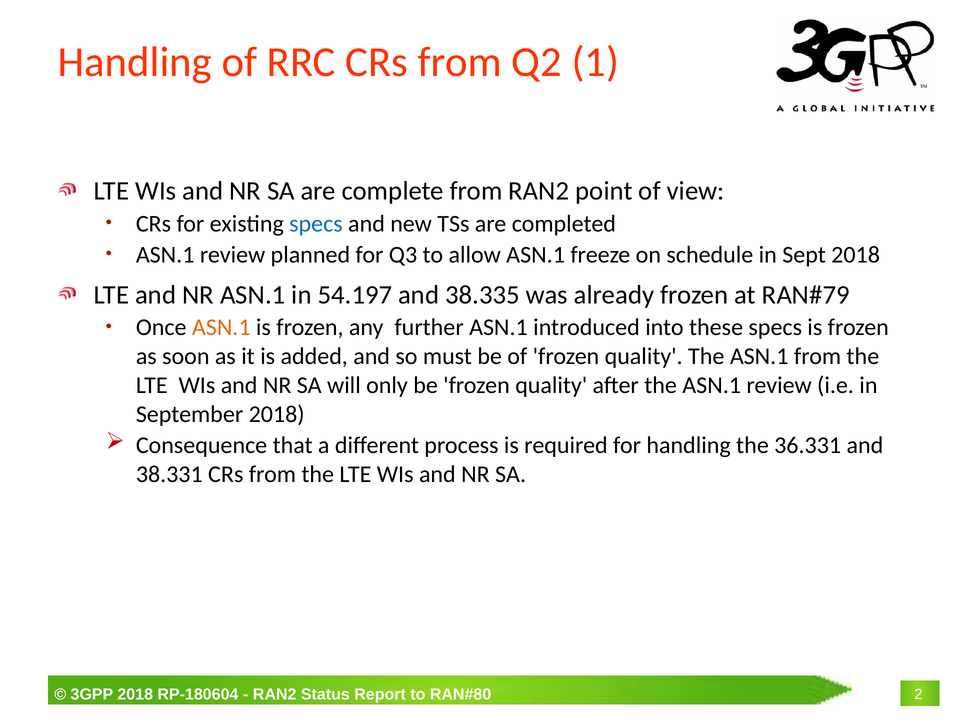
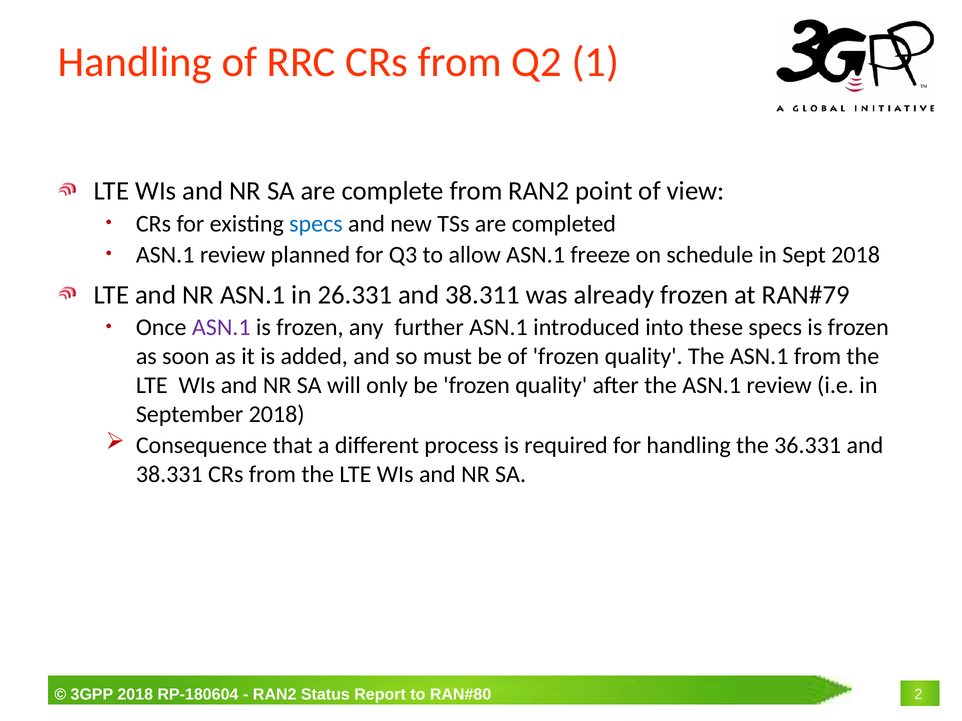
54.197: 54.197 -> 26.331 (355, 295)
38.335: 38.335 -> 38.311 (482, 295)
ASN.1 colour: orange -> purple (221, 328)
